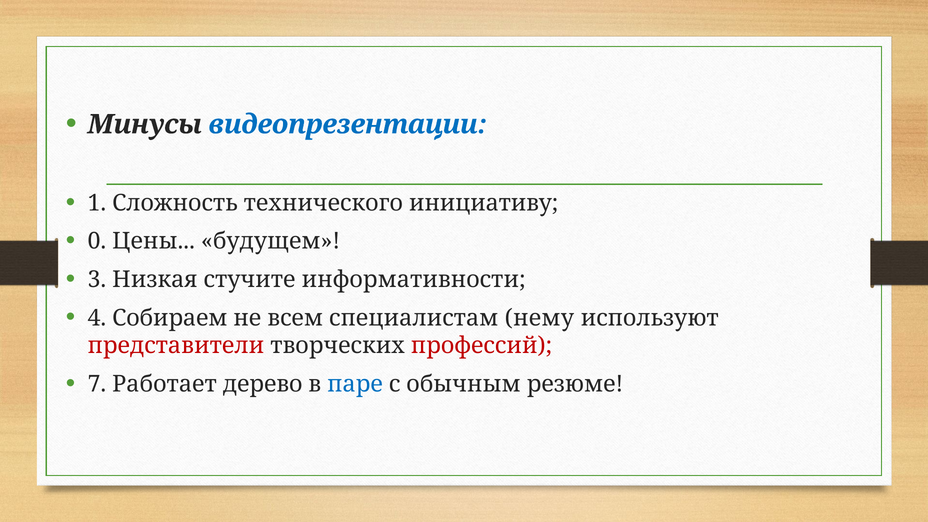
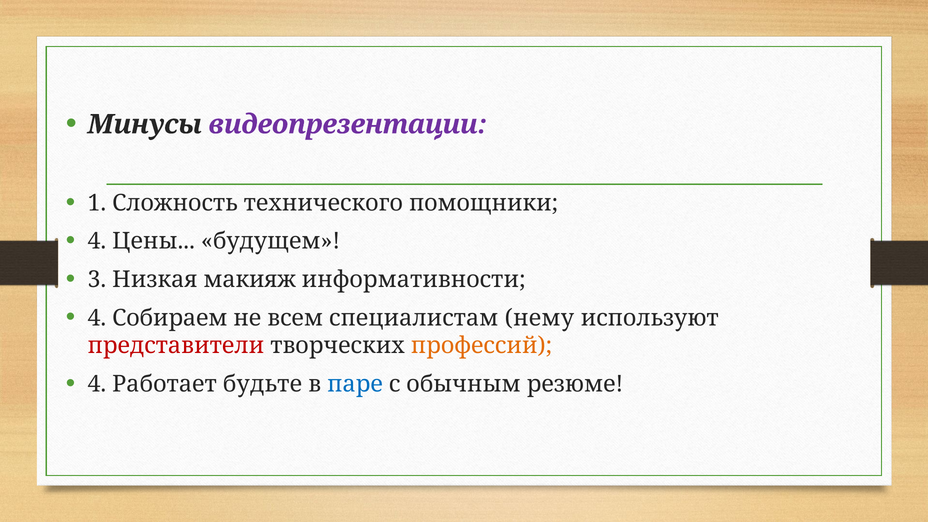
видеопрезентации colour: blue -> purple (348, 124)
инициативу: инициативу -> помощники (484, 203)
0: 0 -> 4 (97, 241)
стучите: стучите -> макияж (250, 280)
профессий colour: red -> orange (482, 346)
7: 7 -> 4 (97, 384)
дерево: дерево -> будьте (262, 384)
